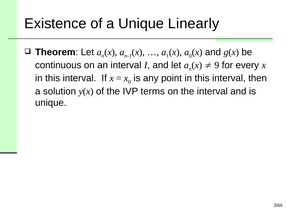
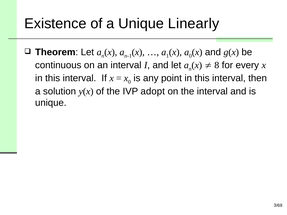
9: 9 -> 8 (217, 65)
terms: terms -> adopt (153, 91)
